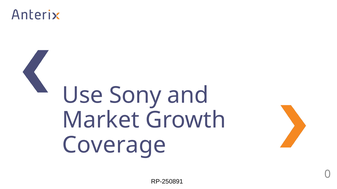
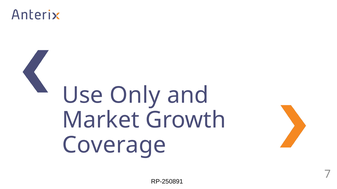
Sony: Sony -> Only (135, 95)
0: 0 -> 7 (328, 175)
